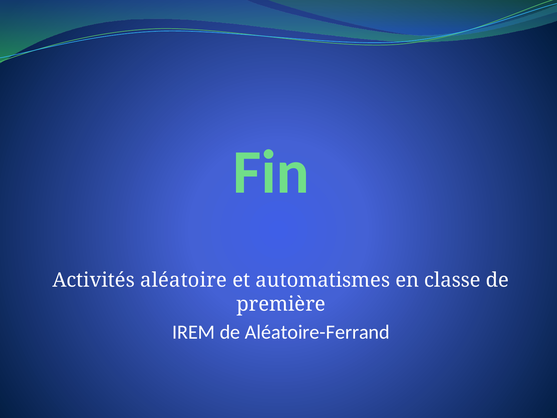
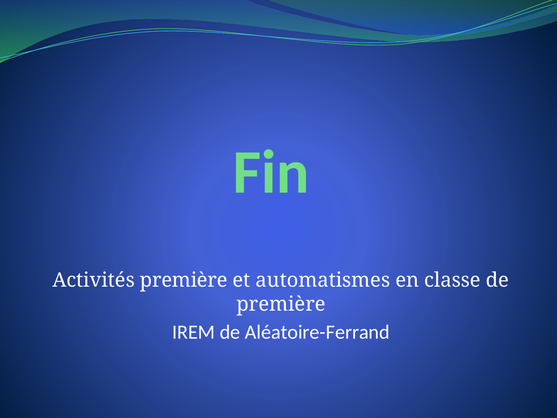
Activités aléatoire: aléatoire -> première (184, 280)
